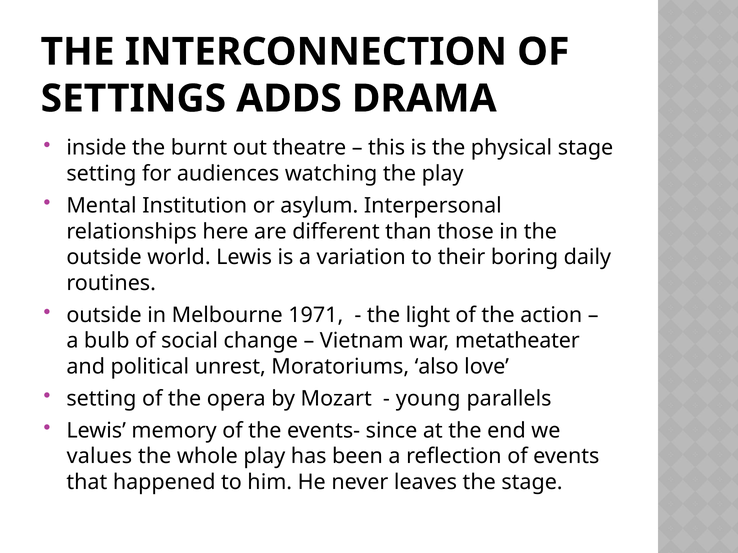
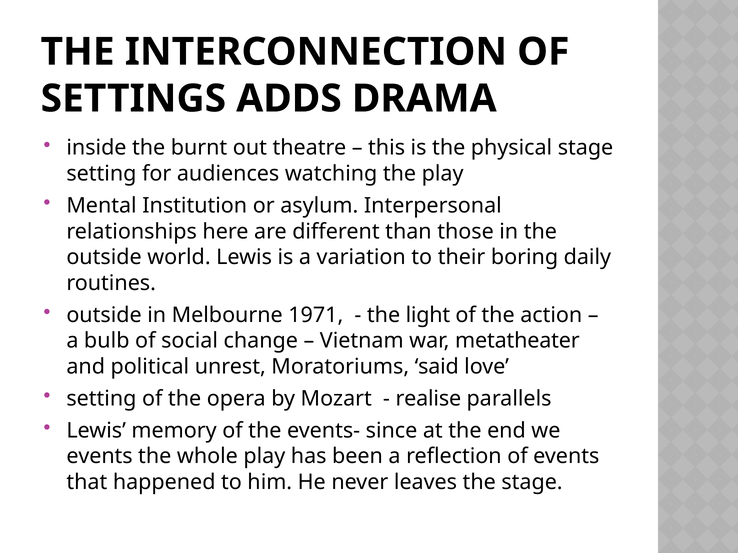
also: also -> said (437, 367)
young: young -> realise (428, 399)
values: values -> events (100, 457)
